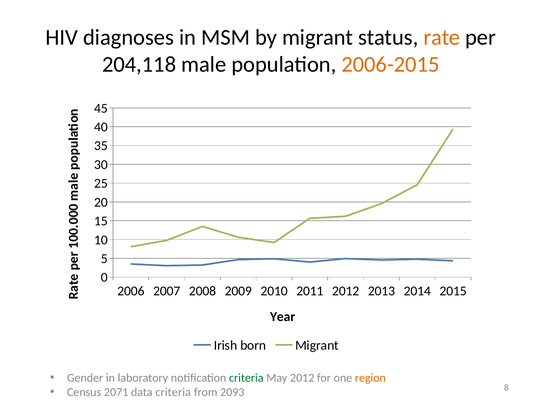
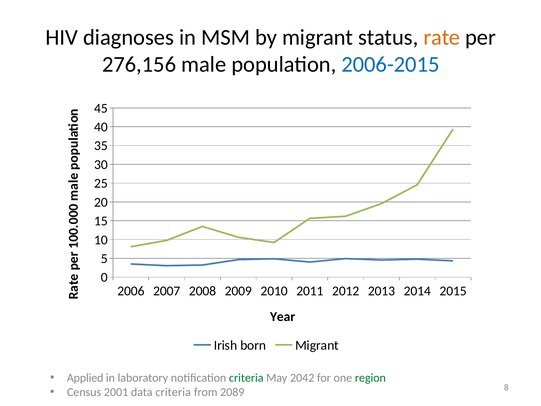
204,118: 204,118 -> 276,156 (139, 64)
2006-2015 colour: orange -> blue (390, 64)
Gender: Gender -> Applied (85, 378)
May 2012: 2012 -> 2042 (302, 378)
region colour: orange -> green (370, 378)
2071: 2071 -> 2001 (116, 392)
2093: 2093 -> 2089 (232, 392)
